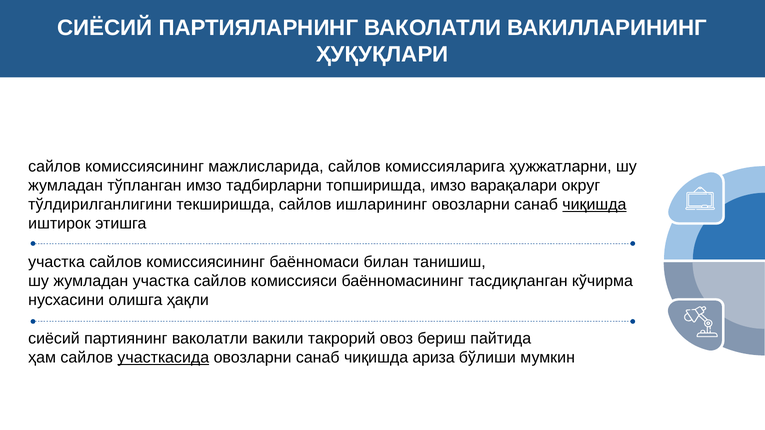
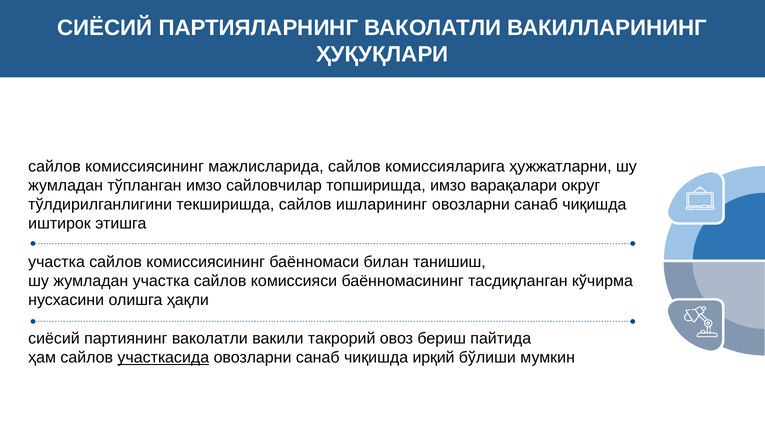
тадбирларни: тадбирларни -> сайловчилар (274, 185)
чиқишда underline: present -> none (594, 205)
ариза: ариза -> ирқий (434, 358)
